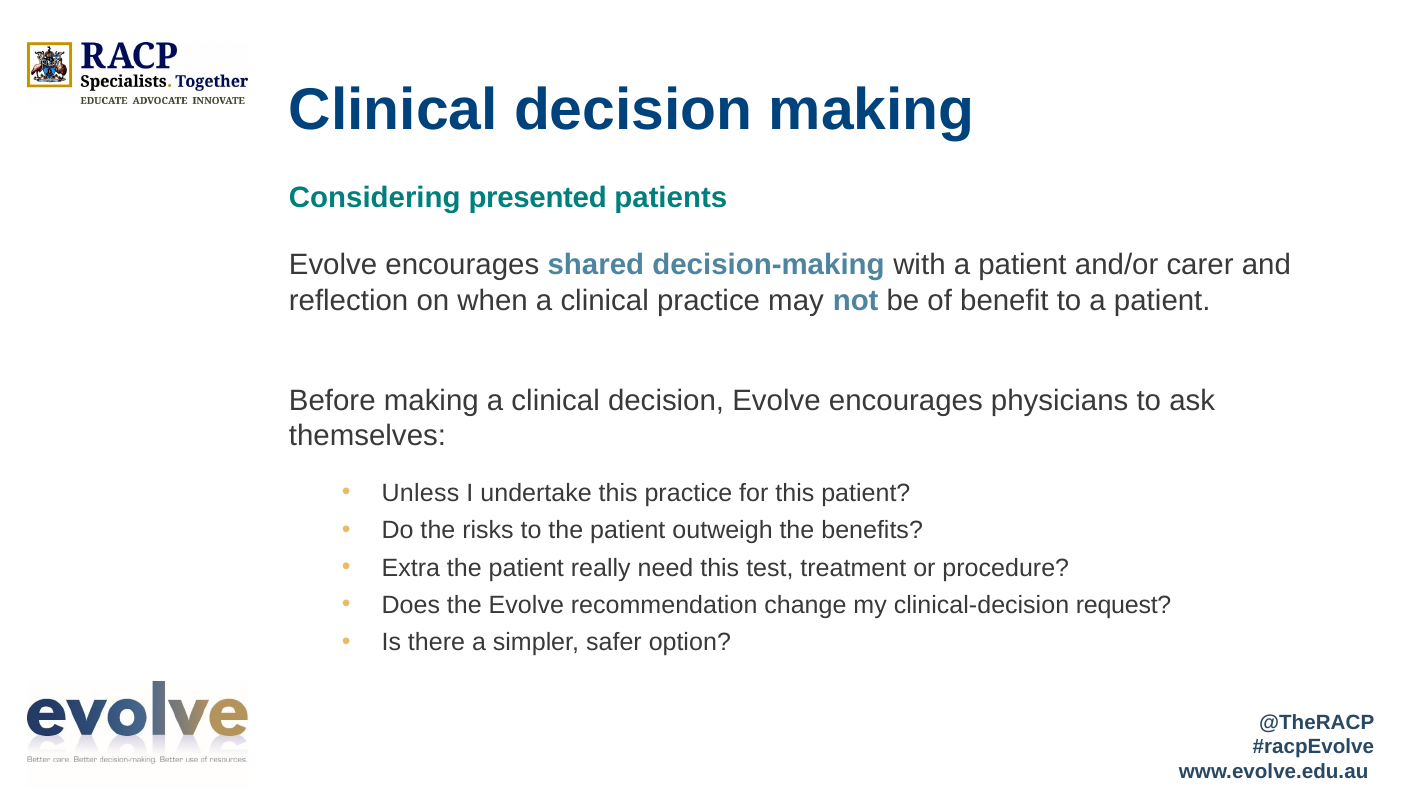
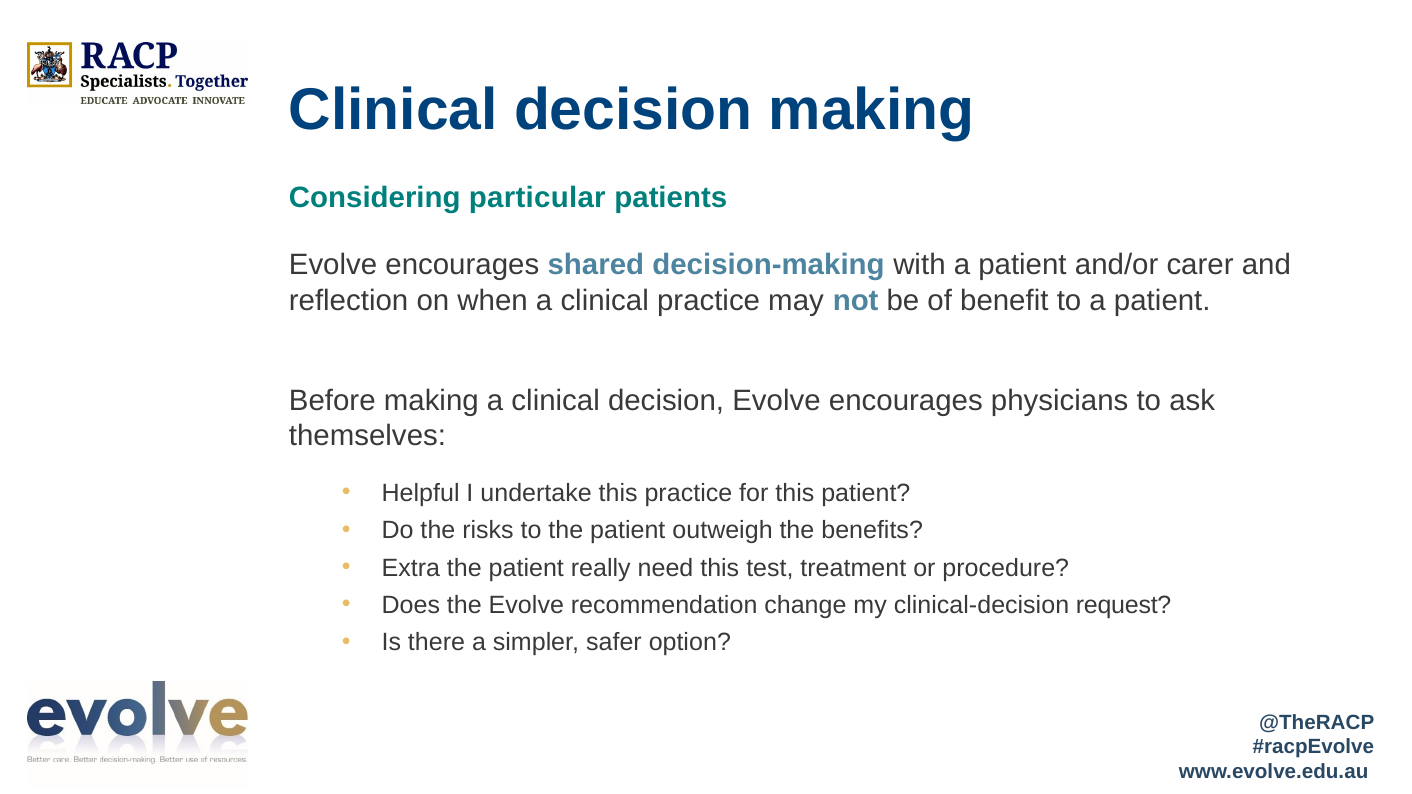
presented: presented -> particular (537, 198)
Unless: Unless -> Helpful (421, 493)
